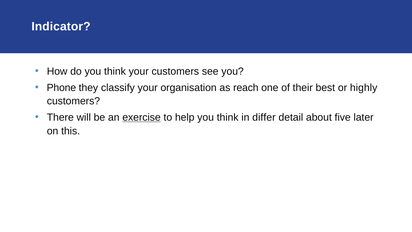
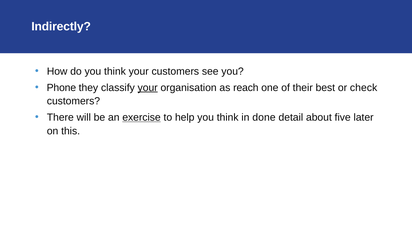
Indicator: Indicator -> Indirectly (61, 27)
your underline: none -> present (148, 88)
highly: highly -> check (364, 88)
differ: differ -> done (264, 117)
